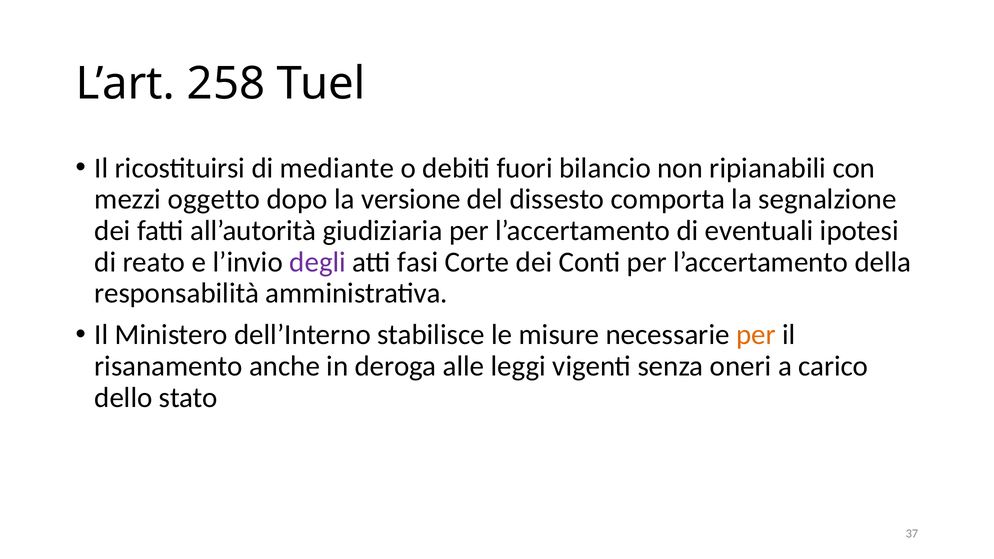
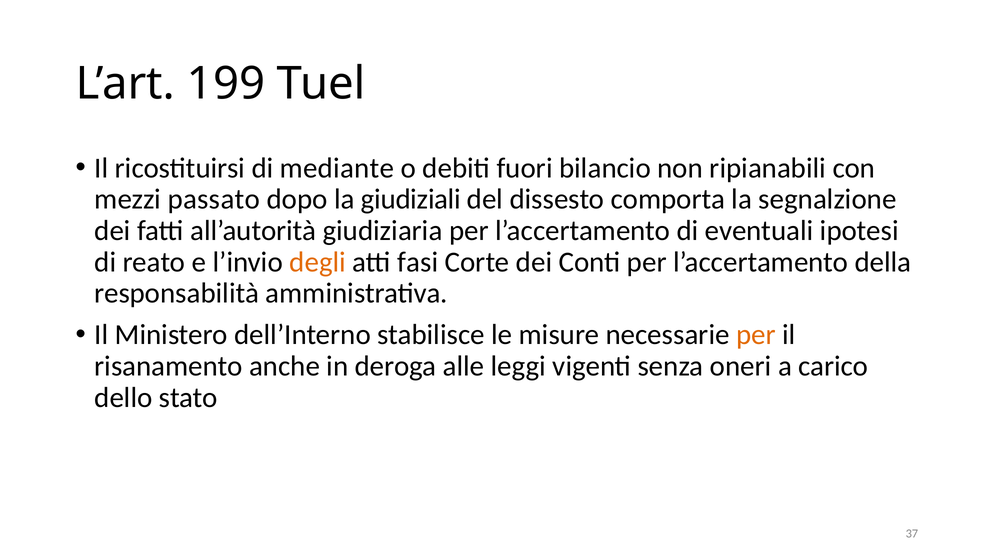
258: 258 -> 199 (226, 83)
oggetto: oggetto -> passato (214, 199)
versione: versione -> giudiziali (411, 199)
degli colour: purple -> orange (318, 262)
